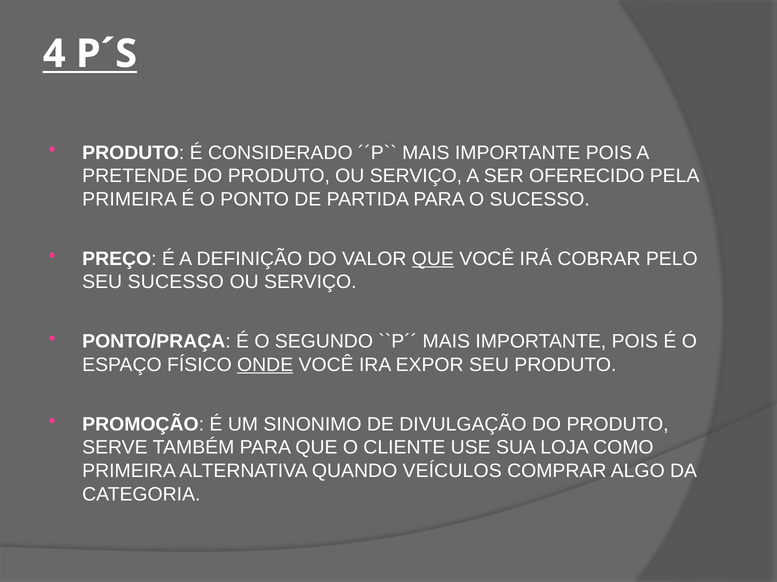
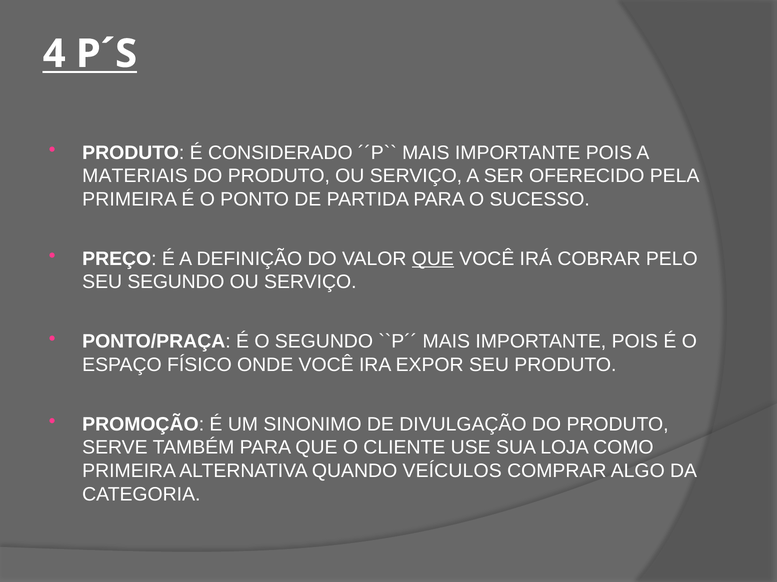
PRETENDE: PRETENDE -> MATERIAIS (135, 176)
SEU SUCESSO: SUCESSO -> SEGUNDO (176, 282)
ONDE underline: present -> none (265, 365)
